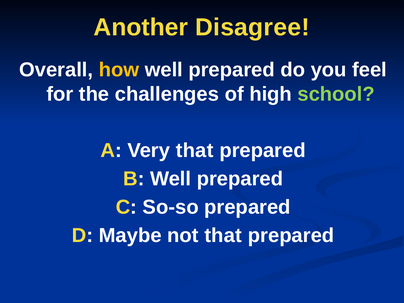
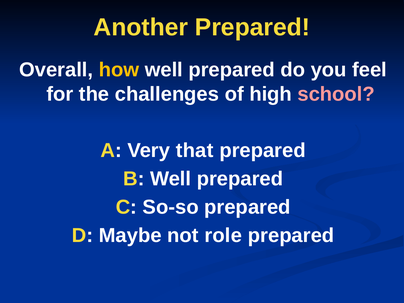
Another Disagree: Disagree -> Prepared (253, 27)
school colour: light green -> pink (336, 94)
not that: that -> role (223, 235)
